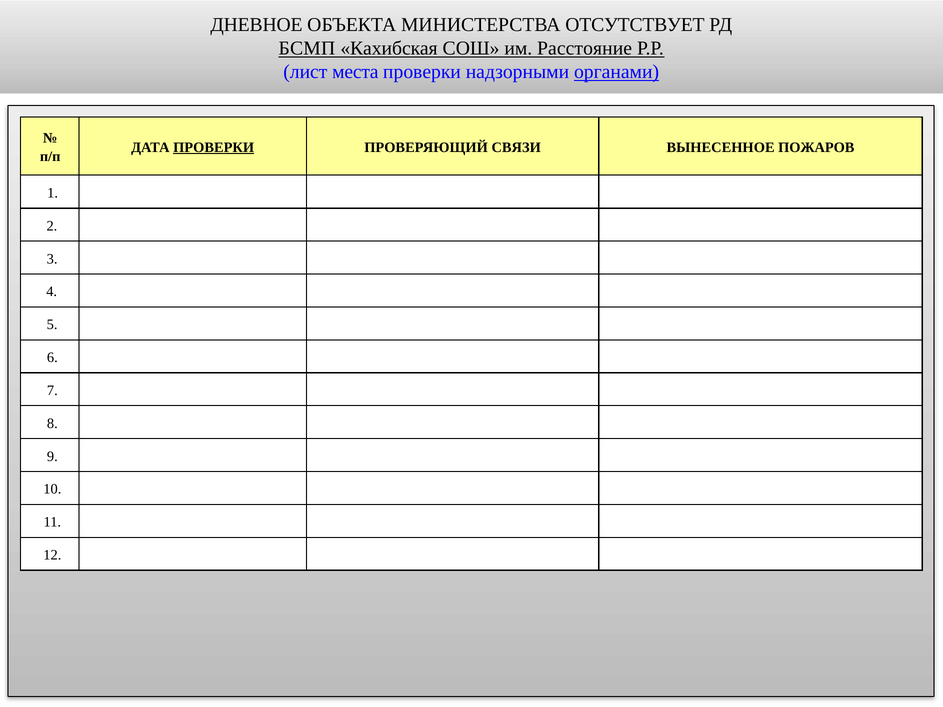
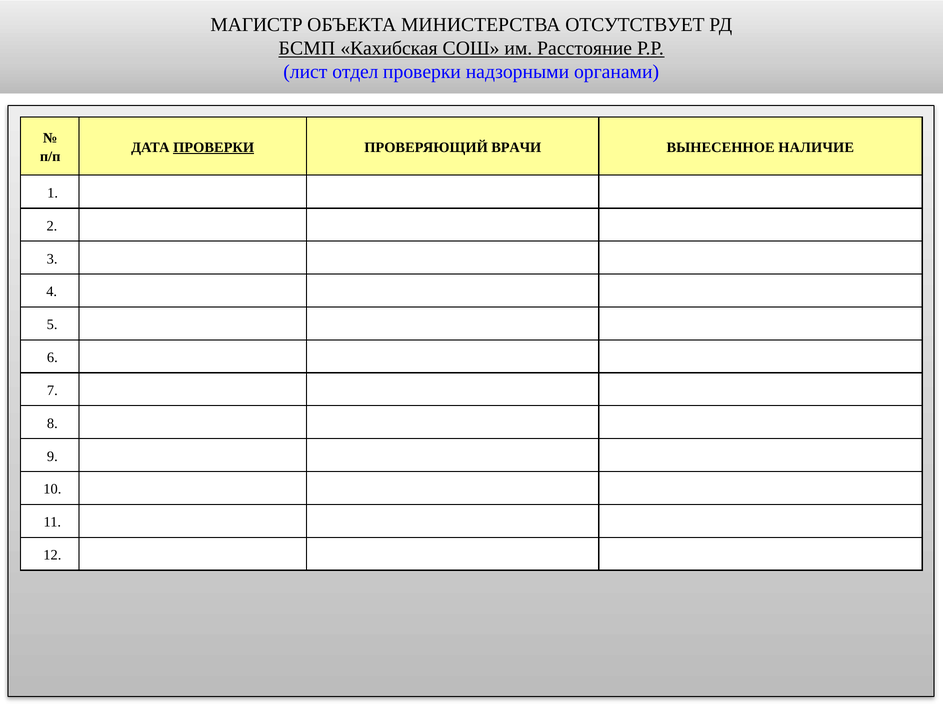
ДНЕВНОЕ: ДНЕВНОЕ -> МАГИСТР (257, 25)
места: места -> отдел (355, 72)
органами underline: present -> none (617, 72)
СВЯЗИ: СВЯЗИ -> ВРАЧИ (516, 147)
ПОЖАРОВ: ПОЖАРОВ -> НАЛИЧИЕ (816, 147)
